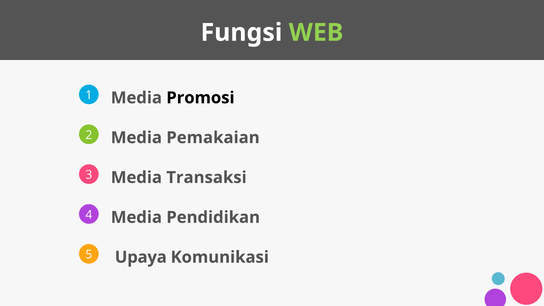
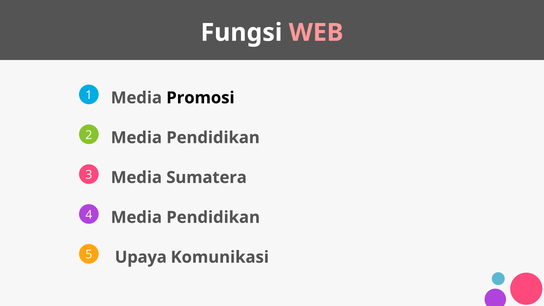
WEB colour: light green -> pink (316, 33)
Pemakaian: Pemakaian -> Pendidikan (213, 138)
Transaksi: Transaksi -> Sumatera (207, 178)
